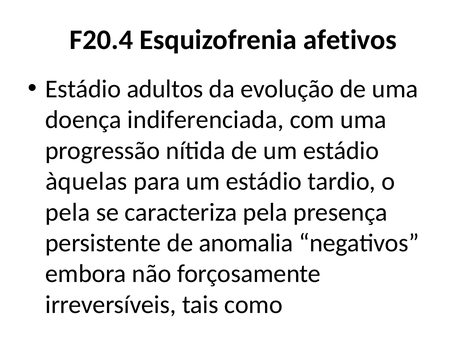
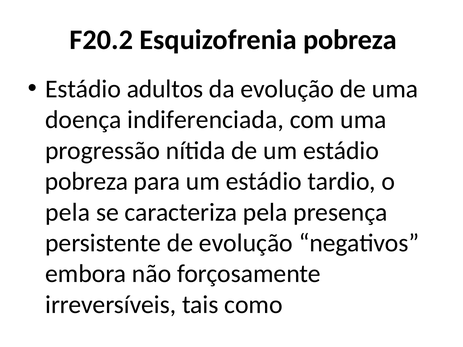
F20.4: F20.4 -> F20.2 (101, 40)
Esquizofrenia afetivos: afetivos -> pobreza (350, 40)
àquelas: àquelas -> pobreza (87, 182)
de anomalia: anomalia -> evolução (246, 243)
